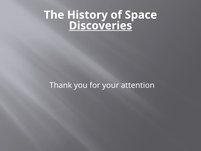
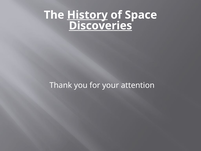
History underline: none -> present (87, 15)
